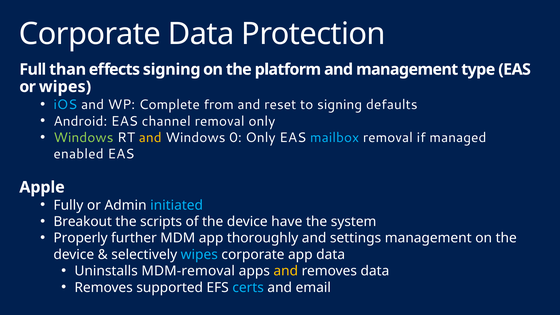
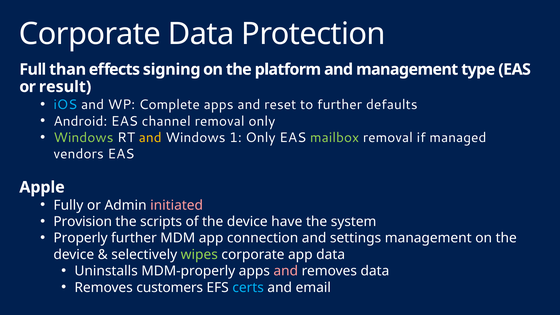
or wipes: wipes -> result (65, 87)
Complete from: from -> apps (219, 105)
to signing: signing -> further (340, 105)
0: 0 -> 1 (236, 138)
mailbox colour: light blue -> light green (335, 138)
enabled: enabled -> vendors (79, 154)
initiated colour: light blue -> pink (177, 205)
Breakout: Breakout -> Provision (83, 222)
thoroughly: thoroughly -> connection (263, 238)
wipes colour: light blue -> light green (199, 255)
MDM-removal: MDM-removal -> MDM-properly (188, 271)
and colour: yellow -> pink (286, 271)
supported: supported -> customers (170, 287)
